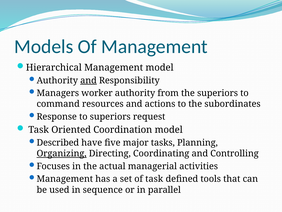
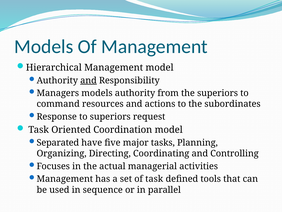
Managers worker: worker -> models (97, 93)
Described: Described -> Separated (58, 142)
Organizing underline: present -> none (62, 153)
